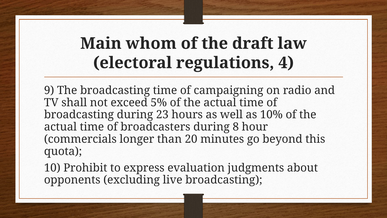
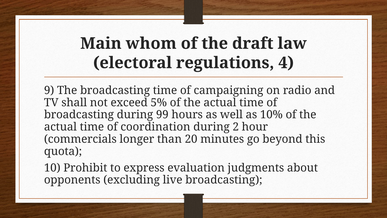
23: 23 -> 99 (162, 115)
broadcasters: broadcasters -> coordination (155, 127)
8: 8 -> 2 (236, 127)
